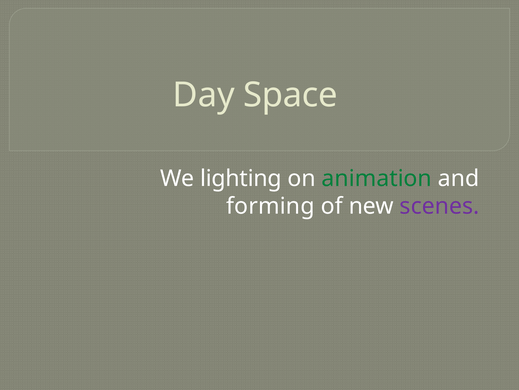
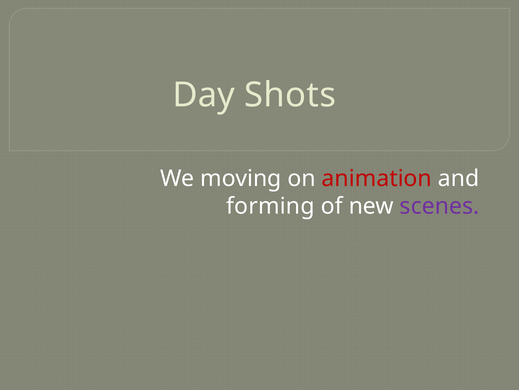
Space: Space -> Shots (290, 95)
lighting: lighting -> moving (241, 178)
animation colour: green -> red (377, 178)
